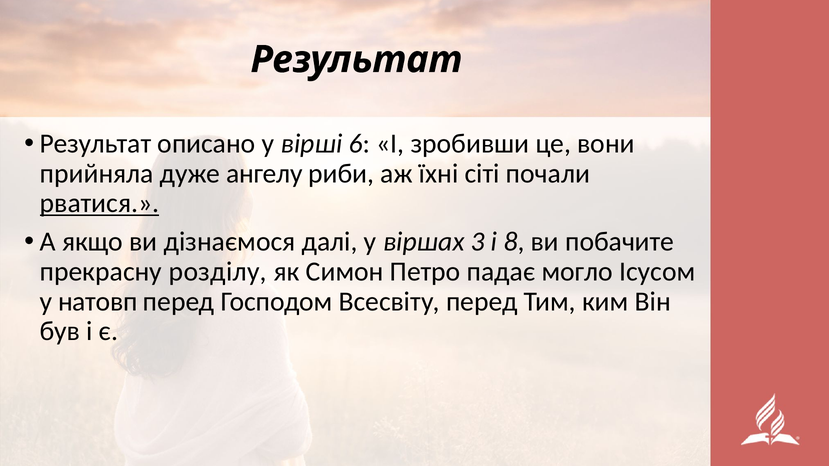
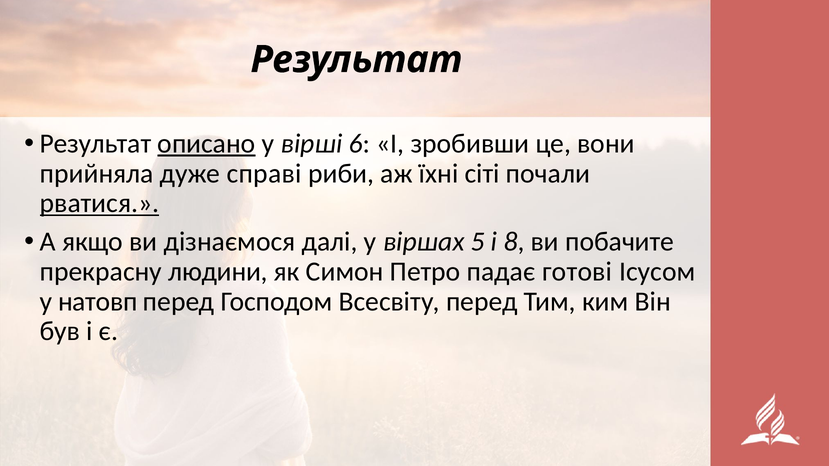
описано underline: none -> present (206, 144)
ангелу: ангелу -> справі (264, 174)
3: 3 -> 5 (478, 242)
розділу: розділу -> людини (218, 272)
могло: могло -> готові (577, 272)
